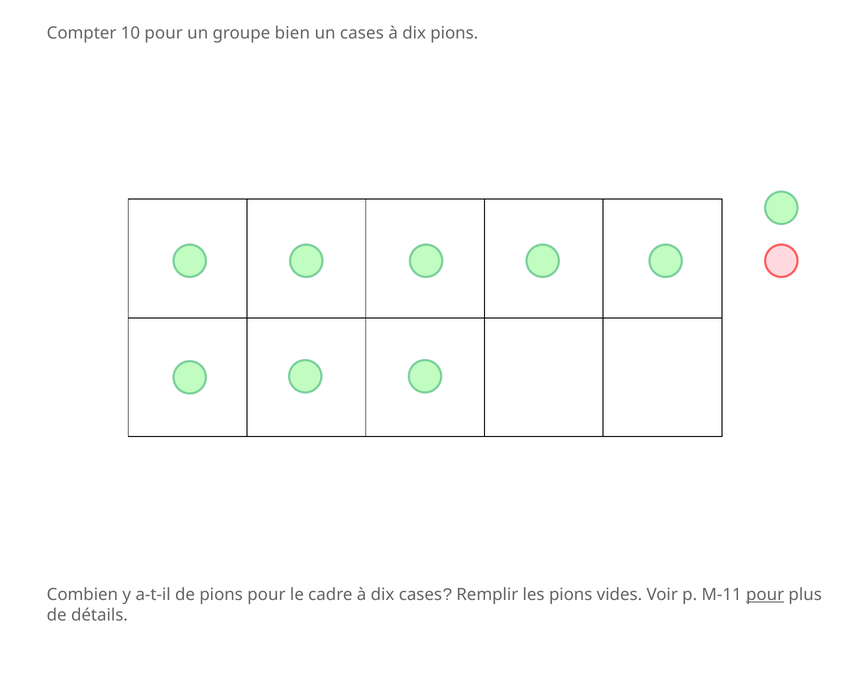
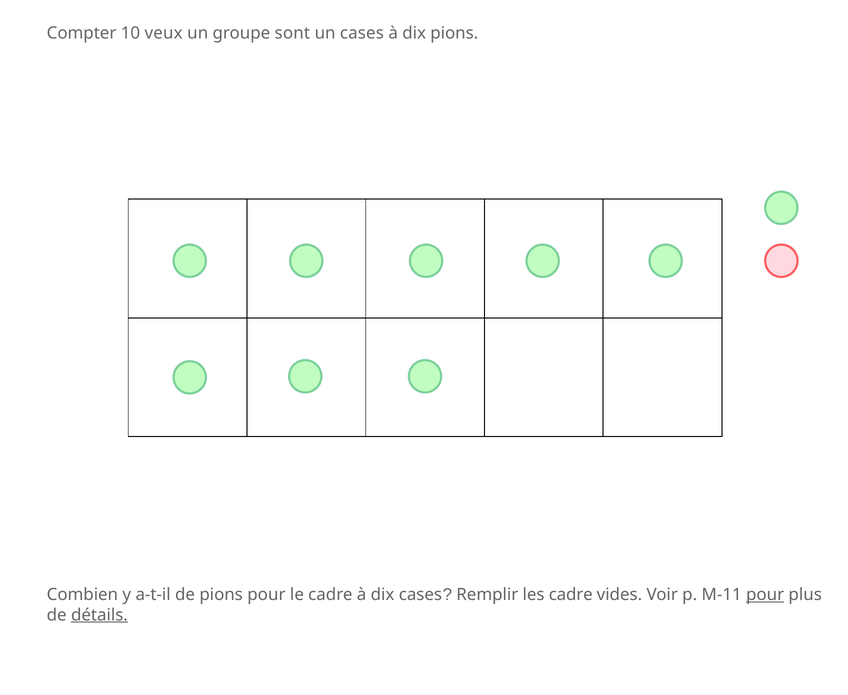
10 pour: pour -> veux (164, 33)
bien: bien -> sont (292, 33)
les pions: pions -> cadre (571, 595)
détails underline: none -> present (99, 615)
